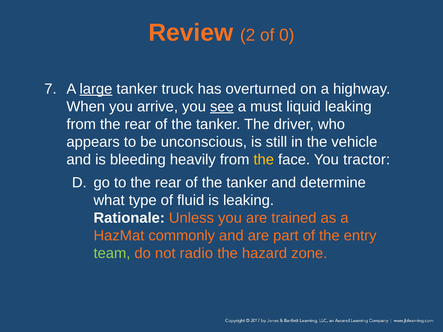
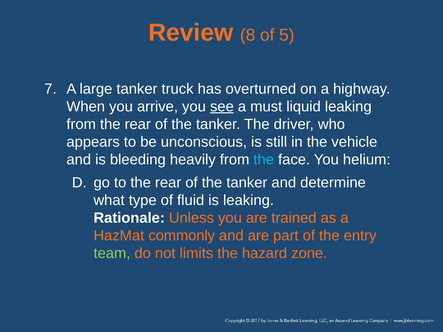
2: 2 -> 8 (248, 35)
0: 0 -> 5 (287, 35)
large underline: present -> none (96, 89)
the colour: yellow -> light blue (264, 160)
tractor: tractor -> helium (367, 160)
radio: radio -> limits (196, 254)
